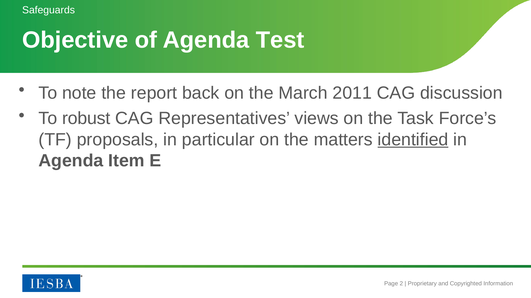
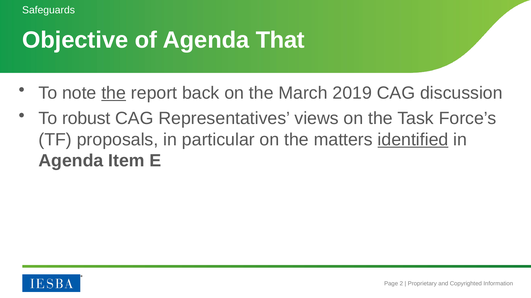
Test: Test -> That (280, 40)
the underline: none -> present (114, 93)
2011: 2011 -> 2019 (352, 93)
